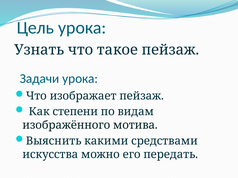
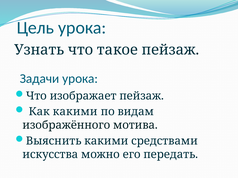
Как степени: степени -> какими (75, 112)
